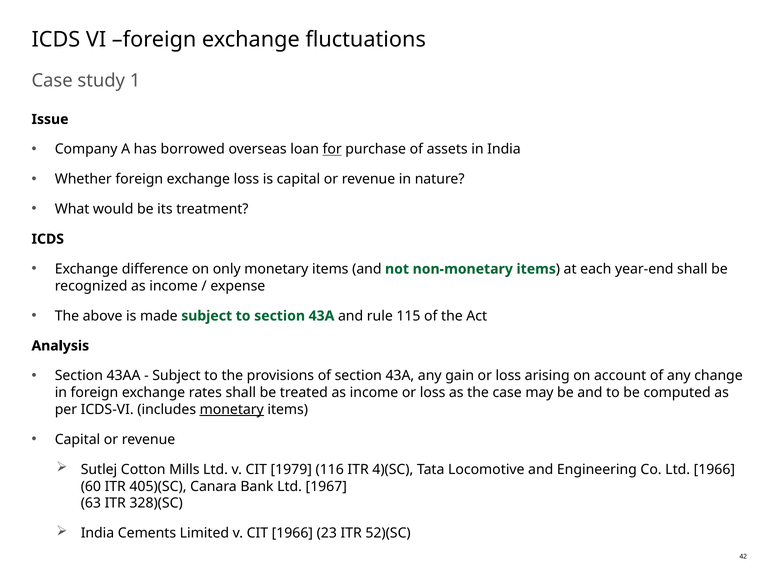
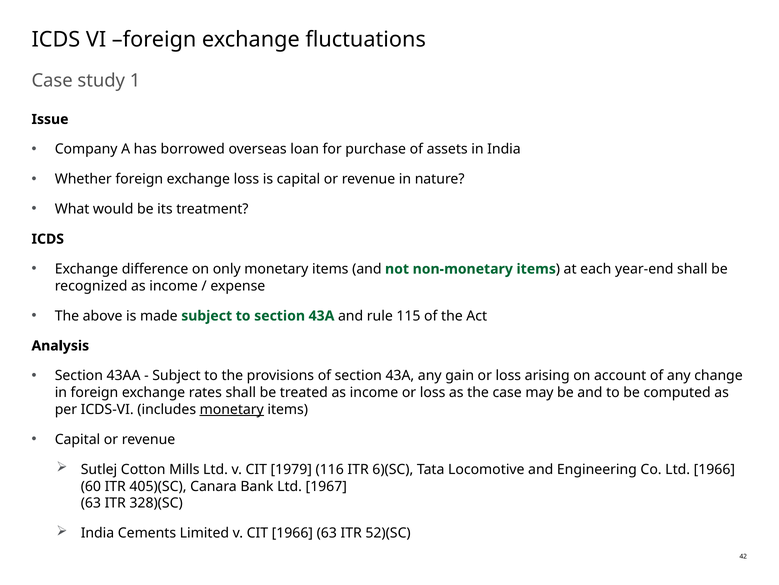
for underline: present -> none (332, 149)
4)(SC: 4)(SC -> 6)(SC (393, 469)
1966 23: 23 -> 63 (327, 533)
